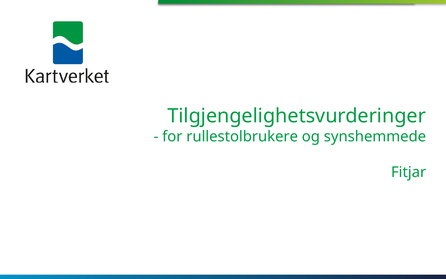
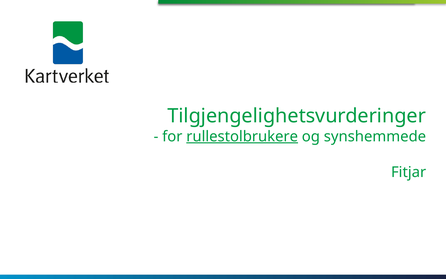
rullestolbrukere underline: none -> present (242, 136)
